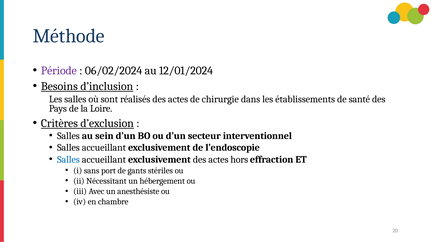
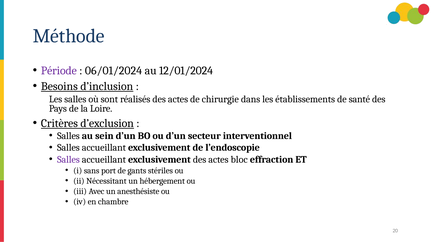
06/02/2024: 06/02/2024 -> 06/01/2024 (113, 71)
Salles colour: blue -> purple (68, 160)
hors: hors -> bloc (239, 160)
